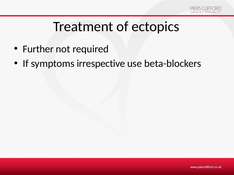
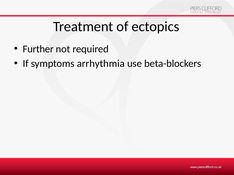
irrespective: irrespective -> arrhythmia (101, 64)
